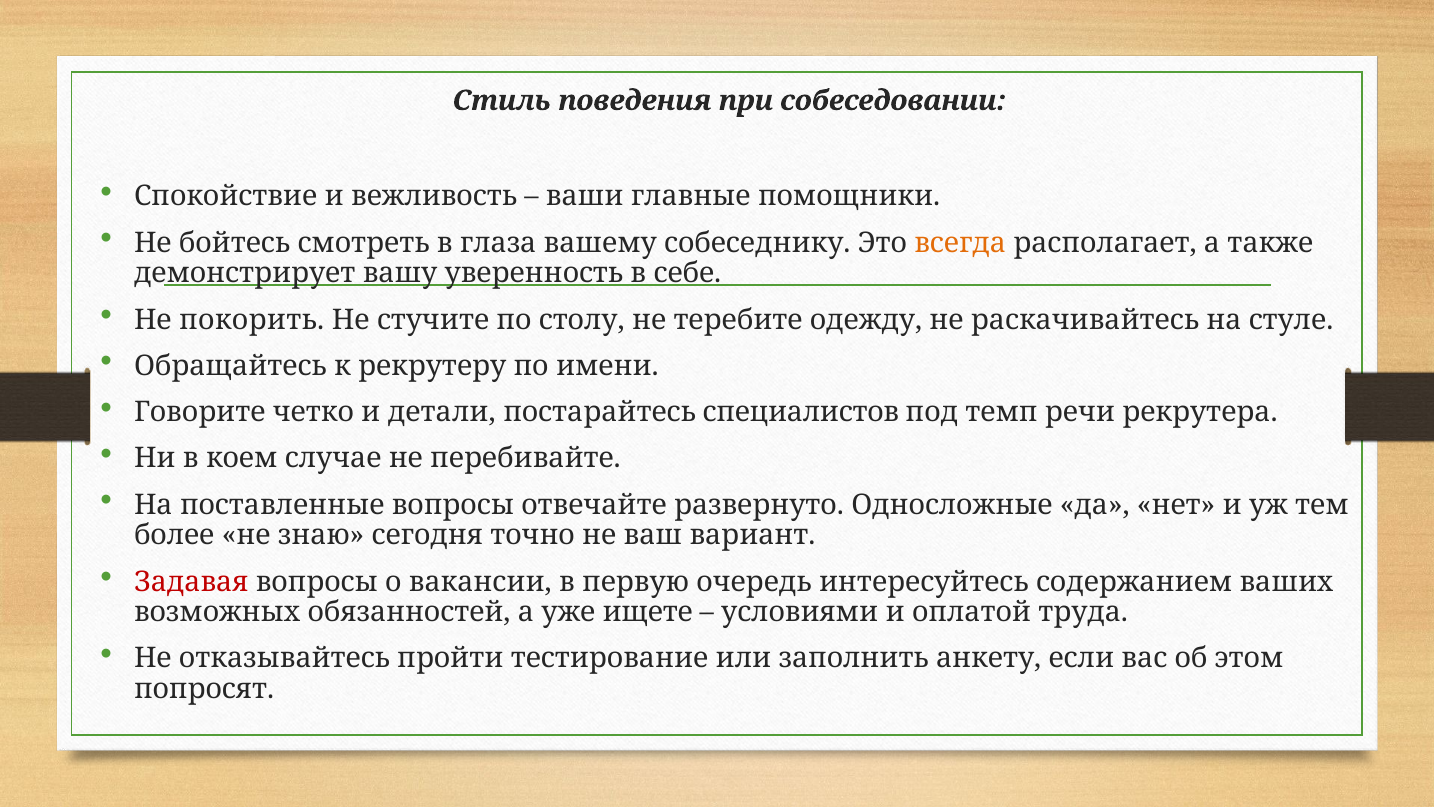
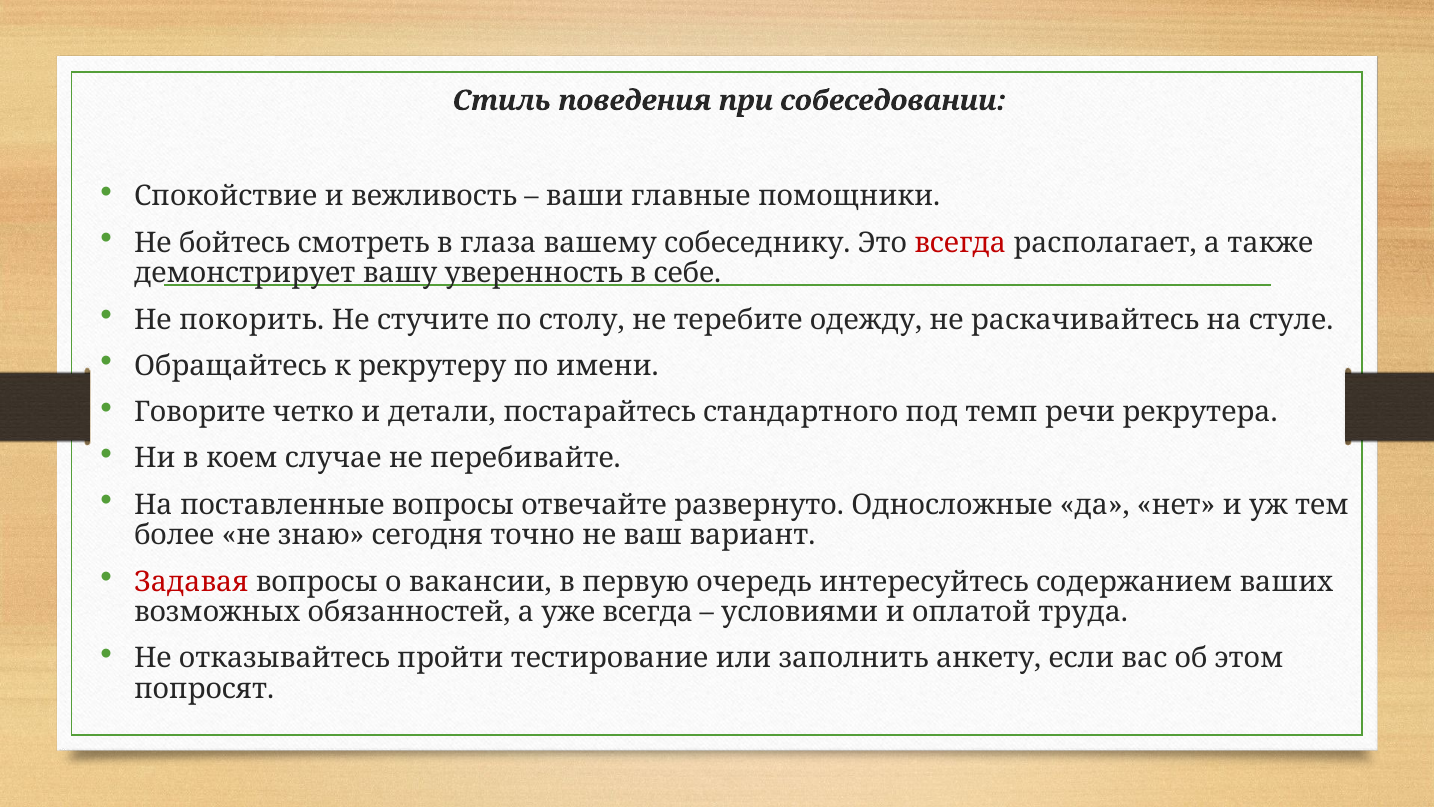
всегда colour: orange -> red (960, 243)
специалистов: специалистов -> стандартного (801, 412)
уже ищете: ищете -> всегда (648, 612)
